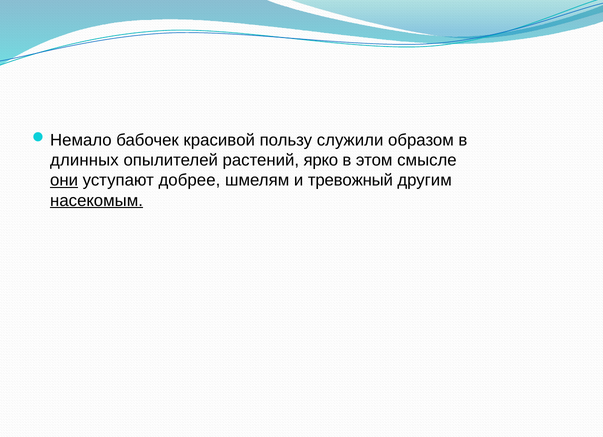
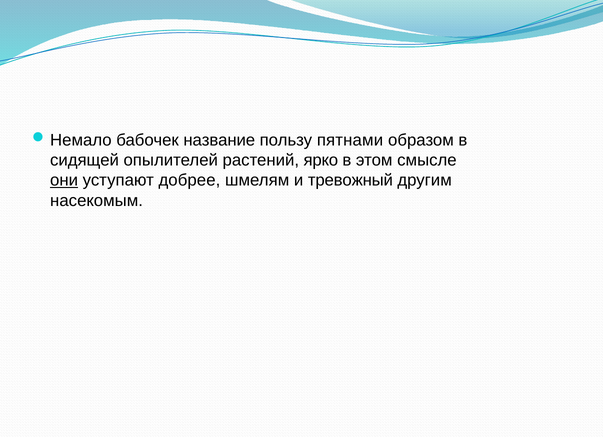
красивой: красивой -> название (219, 140)
служили: служили -> пятнами (350, 140)
длинных: длинных -> сидящей (85, 160)
насекомым underline: present -> none (97, 200)
